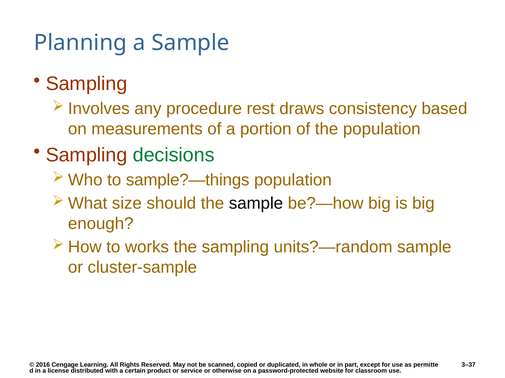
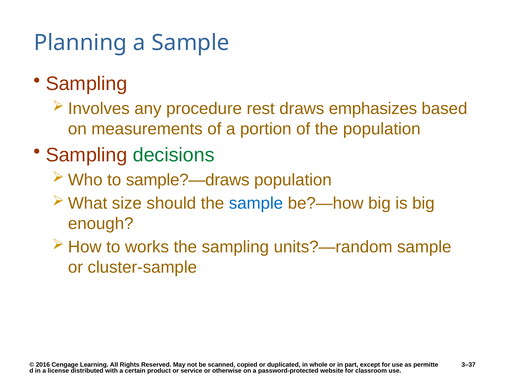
consistency: consistency -> emphasizes (373, 109)
sample?—things: sample?—things -> sample?—draws (188, 180)
sample colour: black -> blue (256, 204)
